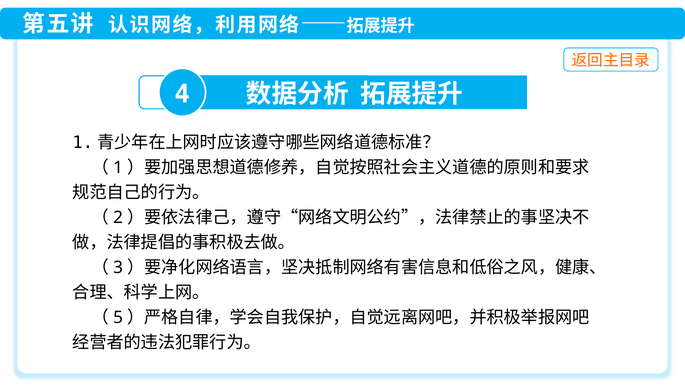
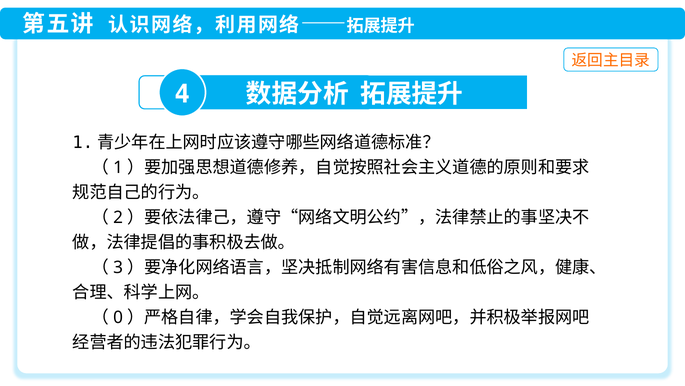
5: 5 -> 0 (118, 317)
